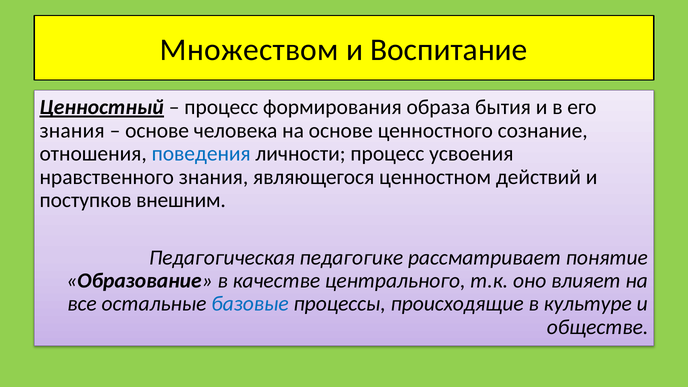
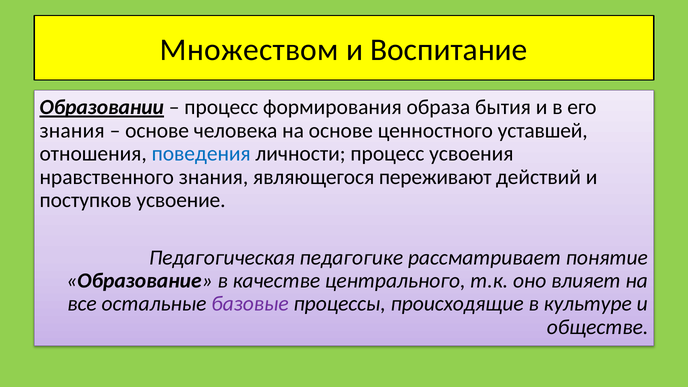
Ценностный: Ценностный -> Образовании (102, 107)
сознание: сознание -> уставшей (543, 130)
ценностном: ценностном -> переживают (435, 177)
внешним: внешним -> усвоение (181, 200)
базовые colour: blue -> purple (250, 304)
